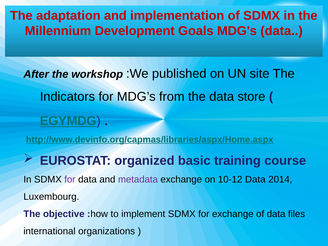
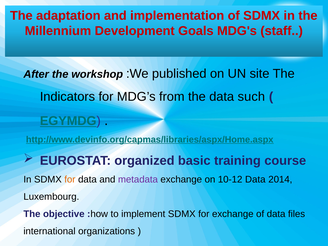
MDG's data: data -> staff (282, 31)
store: store -> such (251, 97)
for colour: purple -> orange (70, 180)
